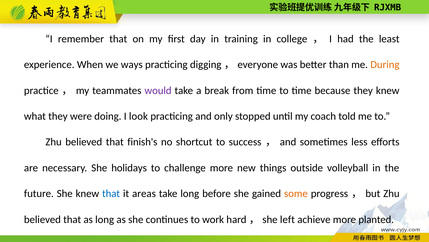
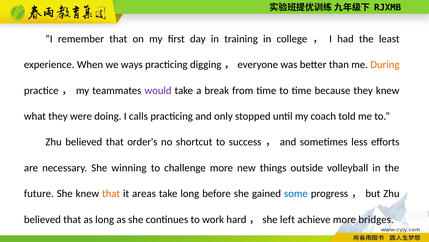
look: look -> calls (138, 116)
finish's: finish's -> order's (142, 142)
holidays: holidays -> winning (129, 167)
that colour: blue -> orange (111, 193)
some colour: orange -> blue (296, 193)
planted: planted -> bridges (376, 219)
